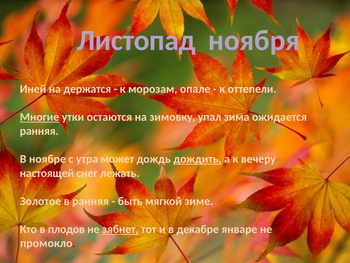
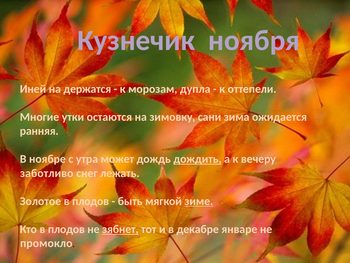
Листопад: Листопад -> Кузнечик (136, 40)
опале: опале -> дупла (195, 89)
Многие underline: present -> none (40, 117)
упал: упал -> сани (210, 117)
настоящей: настоящей -> заботливо (47, 173)
ранняя: ранняя -> плодов (91, 201)
зиме underline: none -> present (199, 201)
